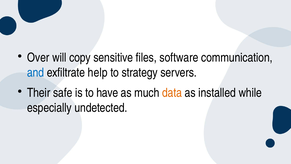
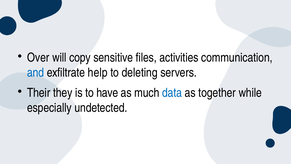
software: software -> activities (179, 58)
strategy: strategy -> deleting (140, 72)
safe: safe -> they (63, 93)
data colour: orange -> blue (172, 93)
installed: installed -> together (217, 93)
